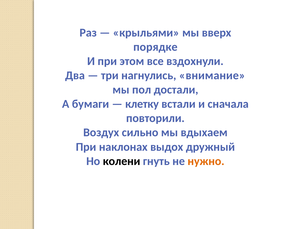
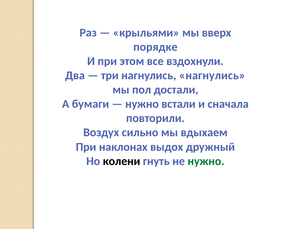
нагнулись внимание: внимание -> нагнулись (212, 76)
клетку: клетку -> нужно (142, 104)
нужно colour: orange -> green (206, 161)
